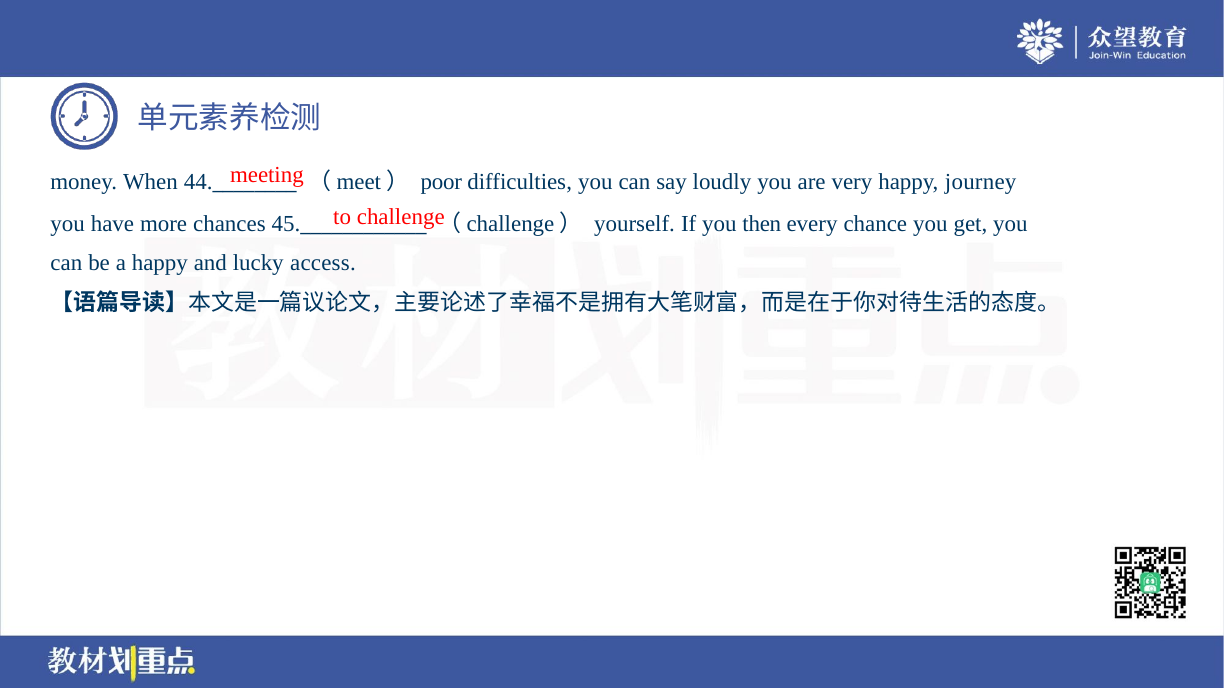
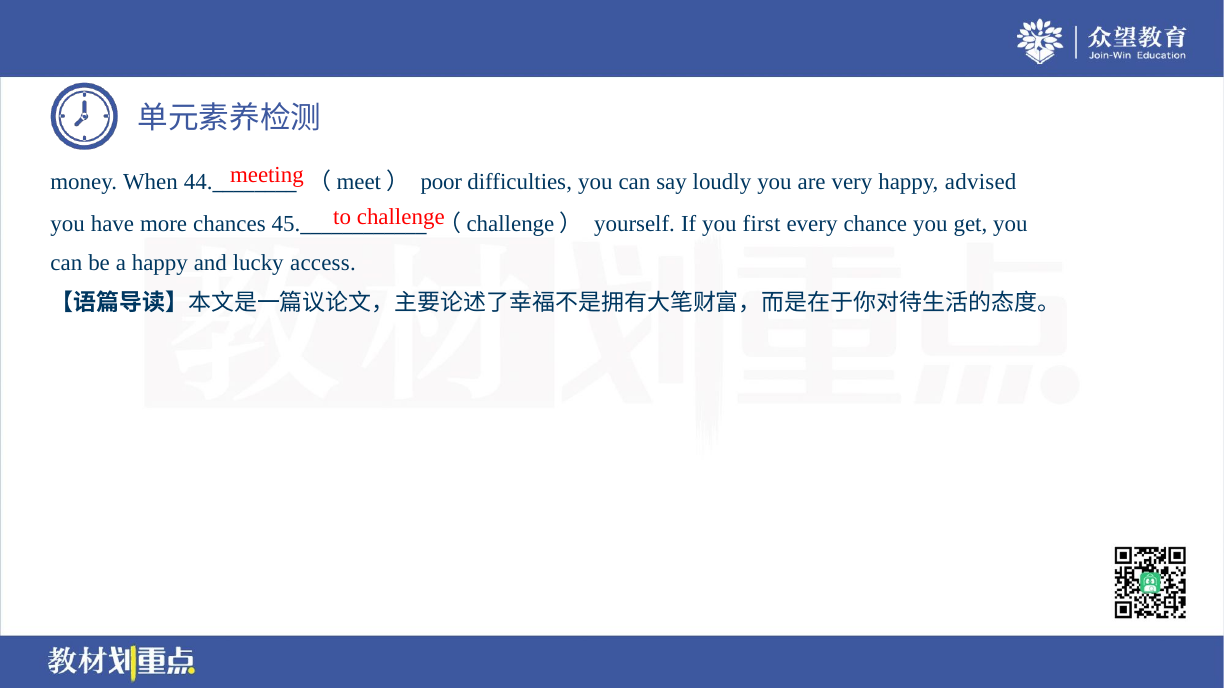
journey: journey -> advised (981, 182)
then: then -> first (762, 224)
